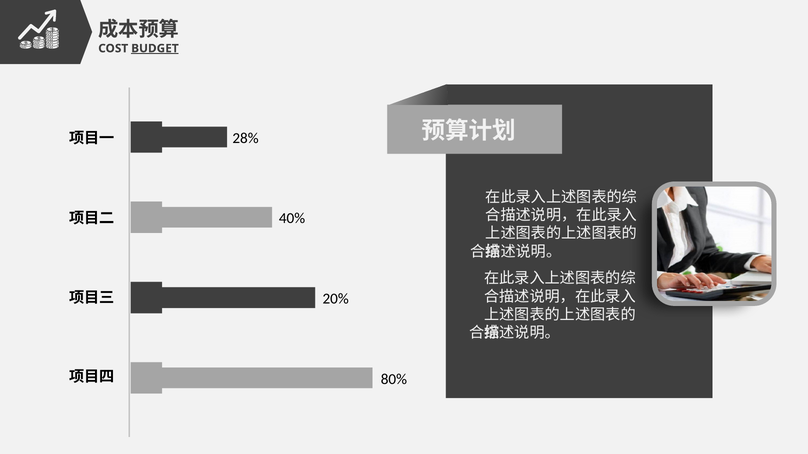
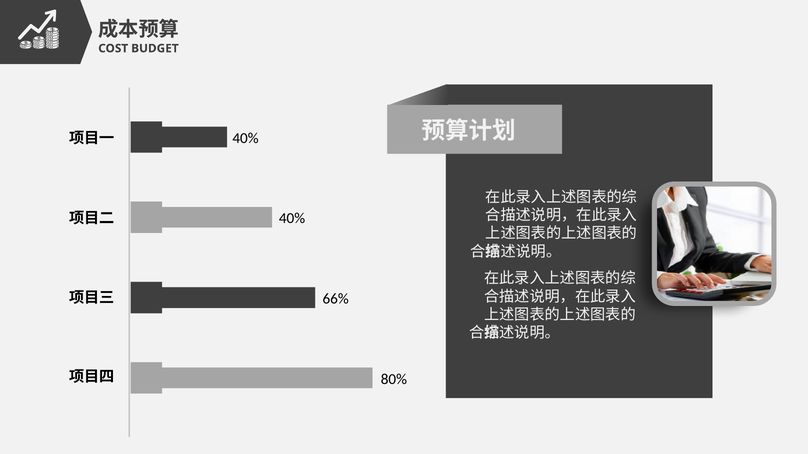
BUDGET underline: present -> none (155, 48)
28%: 28% -> 40% (245, 138)
20%: 20% -> 66% (336, 299)
